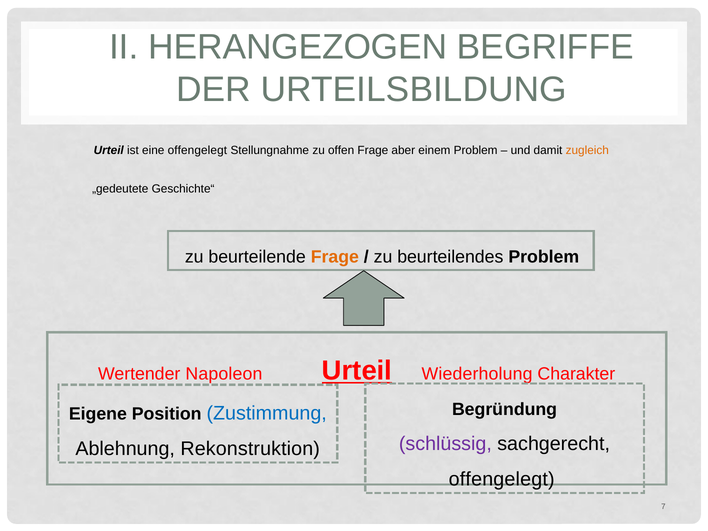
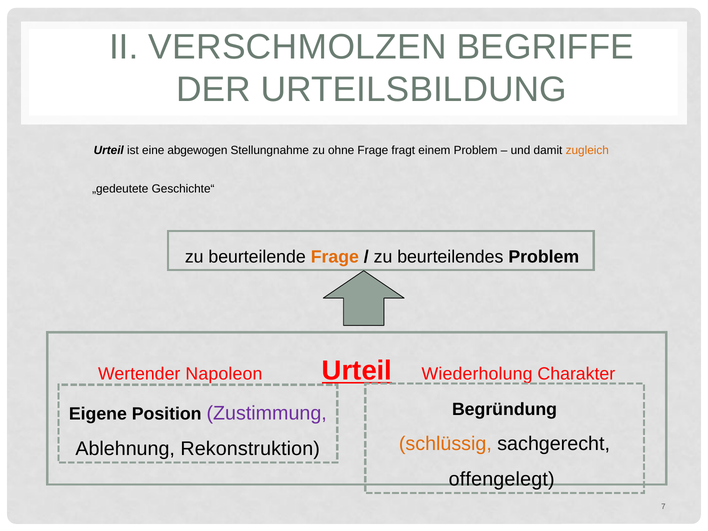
HERANGEZOGEN: HERANGEZOGEN -> VERSCHMOLZEN (298, 47)
eine offengelegt: offengelegt -> abgewogen (197, 151)
offen: offen -> ohne (341, 151)
aber: aber -> fragt (403, 151)
Zustimmung colour: blue -> purple (267, 413)
schlüssig colour: purple -> orange (445, 444)
